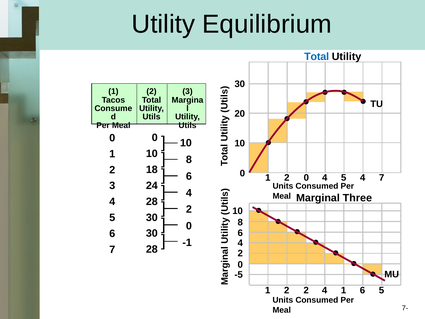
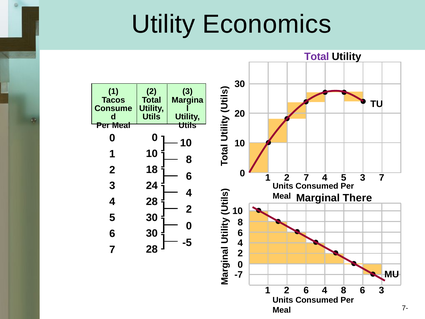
Equilibrium: Equilibrium -> Economics (267, 24)
Total colour: blue -> purple (317, 56)
1 2 0: 0 -> 7 (306, 178)
5 4: 4 -> 3 (363, 178)
Three: Three -> There (357, 198)
-1: -1 -> -5 (187, 242)
-5: -5 -> -7 (239, 275)
2 2: 2 -> 6 (306, 290)
4 1: 1 -> 8 (344, 290)
6 5: 5 -> 3 (381, 290)
